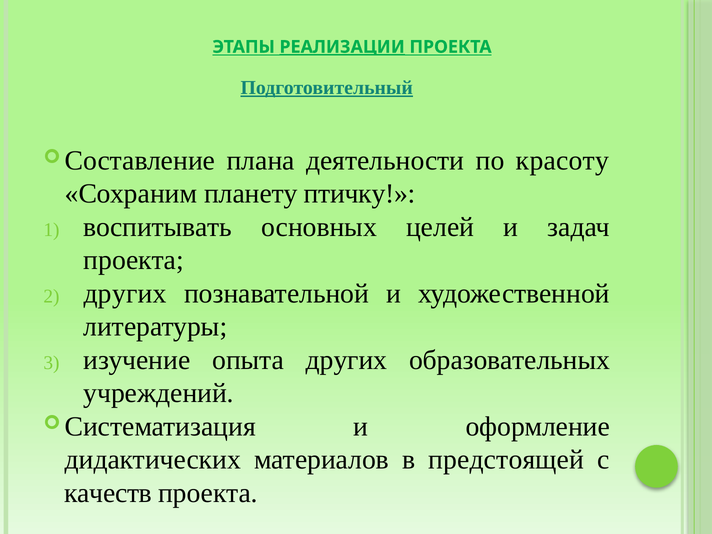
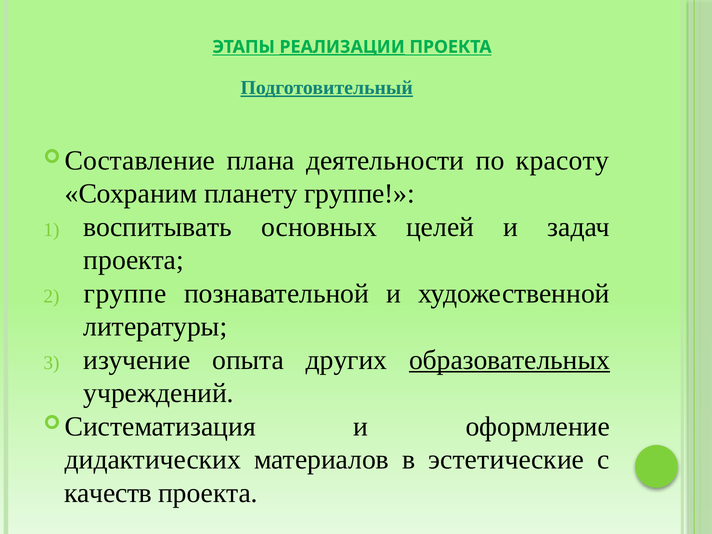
планету птичку: птичку -> группе (359, 194)
других: других -> группе (125, 293)
образовательных underline: none -> present (509, 360)
предстоящей: предстоящей -> эстетические (506, 460)
